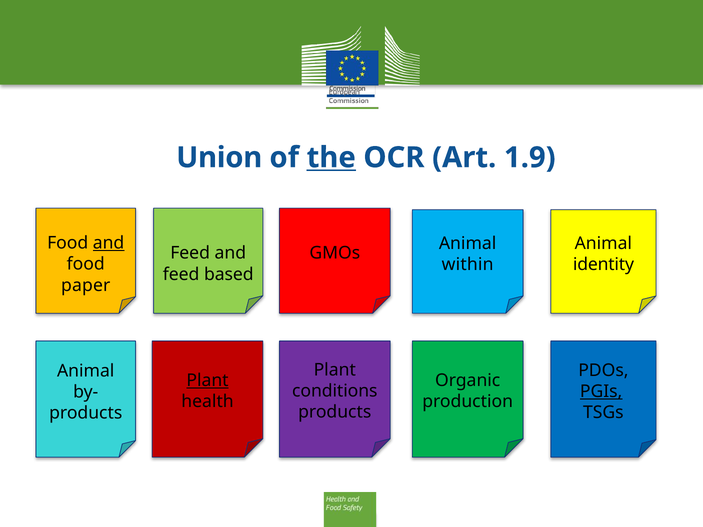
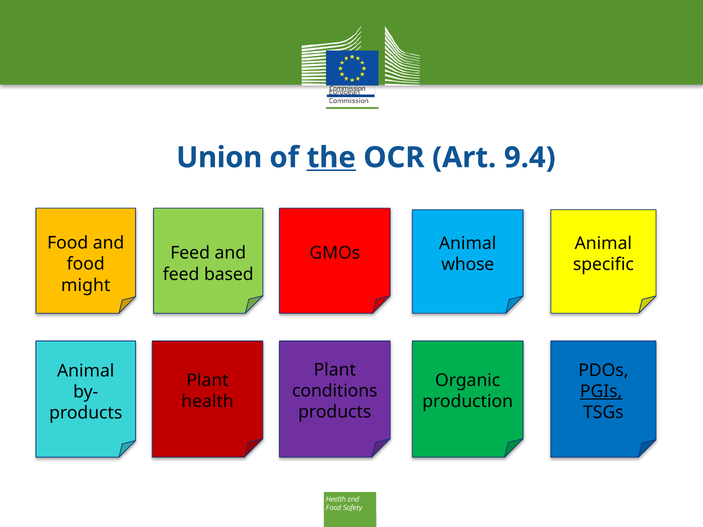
1.9: 1.9 -> 9.4 (530, 158)
and underline: present -> none (109, 243)
within: within -> whose (468, 265)
identity: identity -> specific (603, 265)
paper: paper -> might (86, 285)
Plant underline: present -> none (207, 381)
